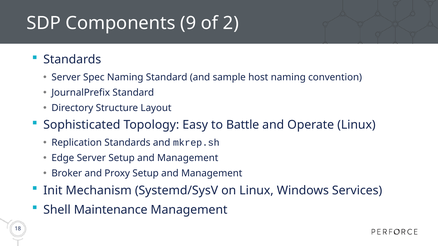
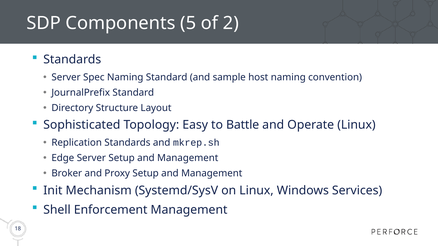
9: 9 -> 5 (188, 23)
Maintenance: Maintenance -> Enforcement (111, 210)
